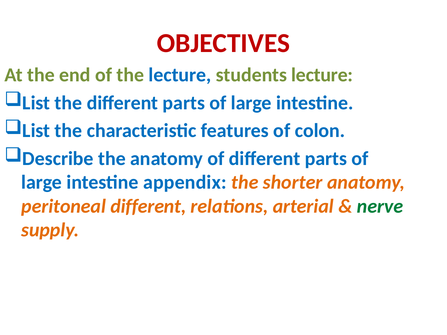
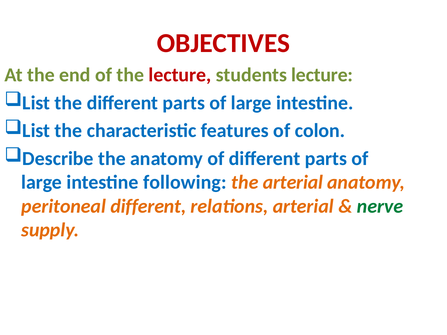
lecture colour: blue -> red (180, 75)
appendix: appendix -> following (185, 183)
the shorter: shorter -> arterial (293, 183)
